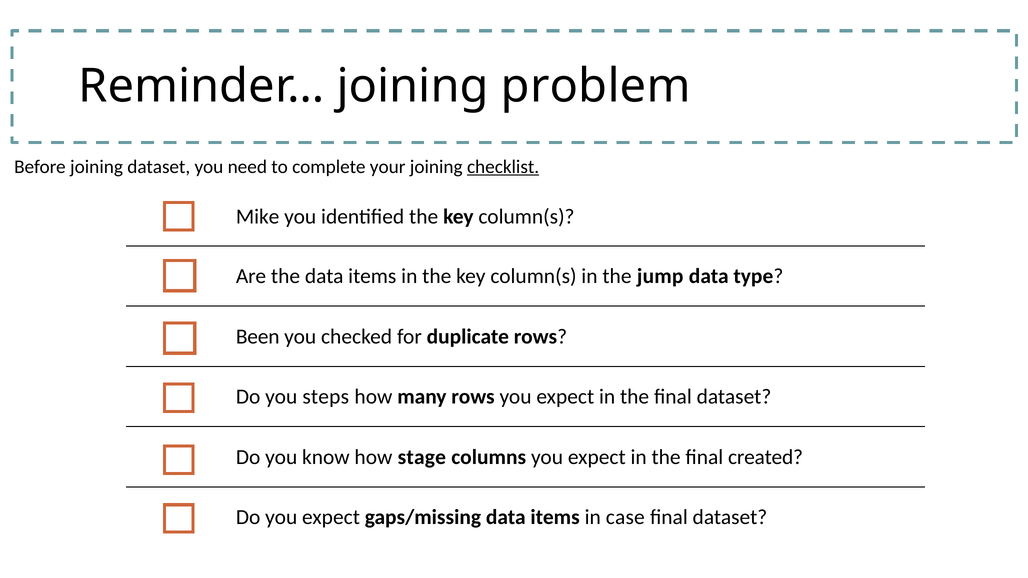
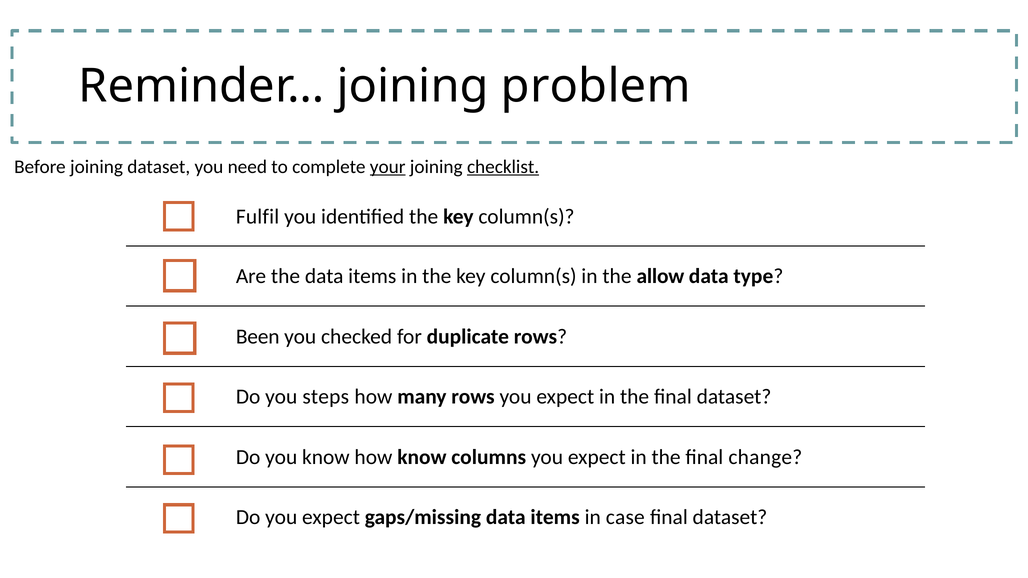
your underline: none -> present (388, 167)
Mike: Mike -> Fulfil (258, 217)
jump: jump -> allow (660, 276)
how stage: stage -> know (422, 457)
created: created -> change (765, 457)
